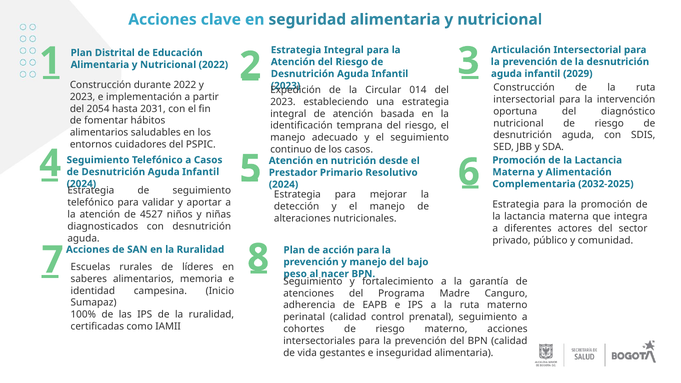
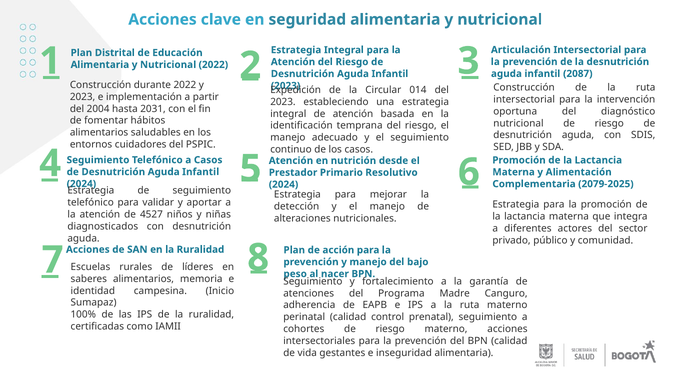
2029: 2029 -> 2087 (578, 74)
2054: 2054 -> 2004 (98, 109)
2032-2025: 2032-2025 -> 2079-2025 (606, 184)
